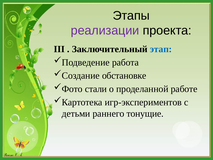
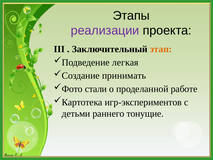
этап colour: blue -> orange (161, 49)
работа: работа -> легкая (125, 62)
обстановке: обстановке -> принимать (124, 76)
